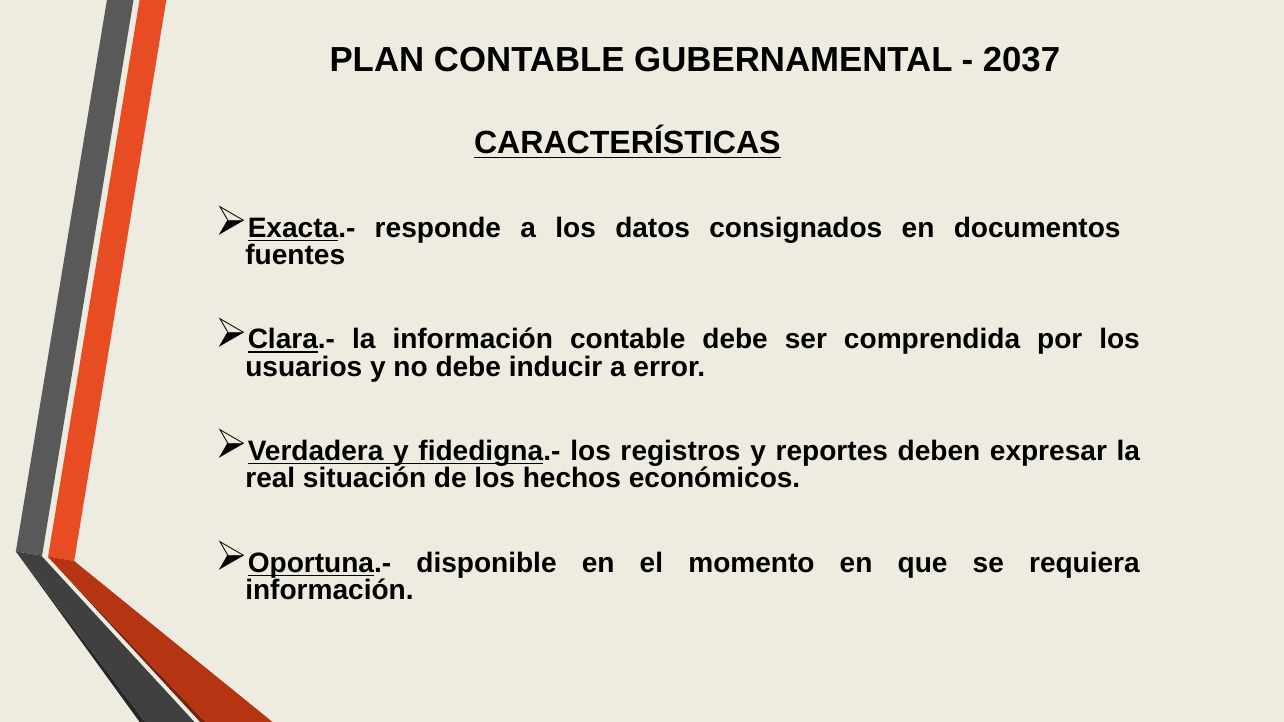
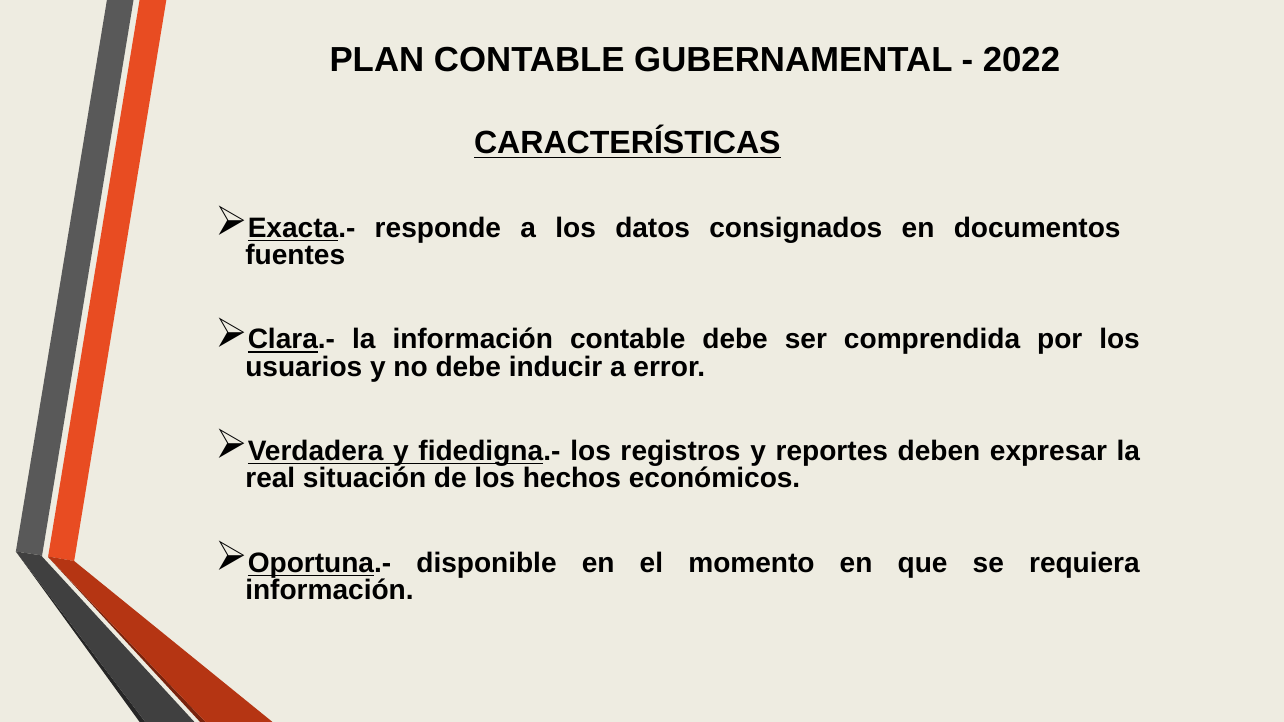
2037: 2037 -> 2022 (1021, 60)
